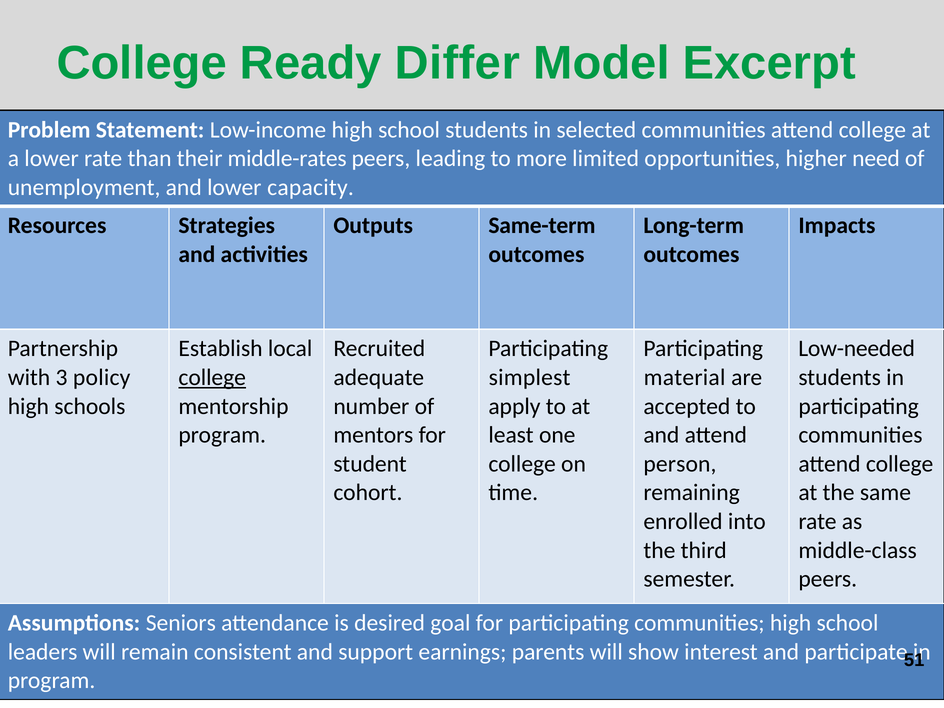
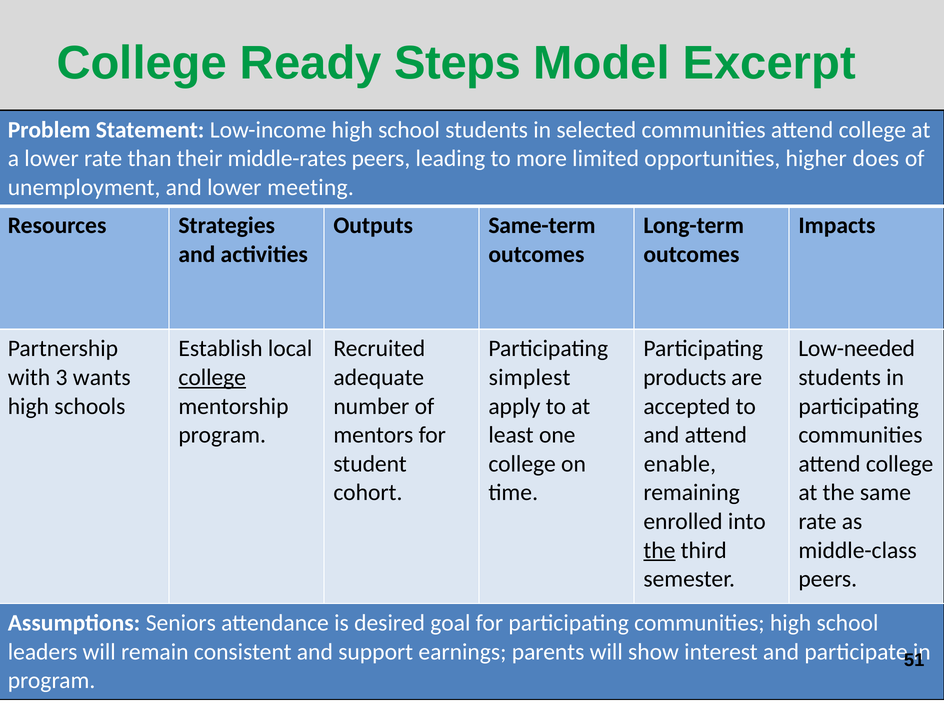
Differ: Differ -> Steps (458, 63)
need: need -> does (876, 159)
capacity: capacity -> meeting (311, 187)
policy: policy -> wants (102, 377)
material: material -> products (685, 377)
person: person -> enable (680, 464)
the underline: none -> present (659, 550)
